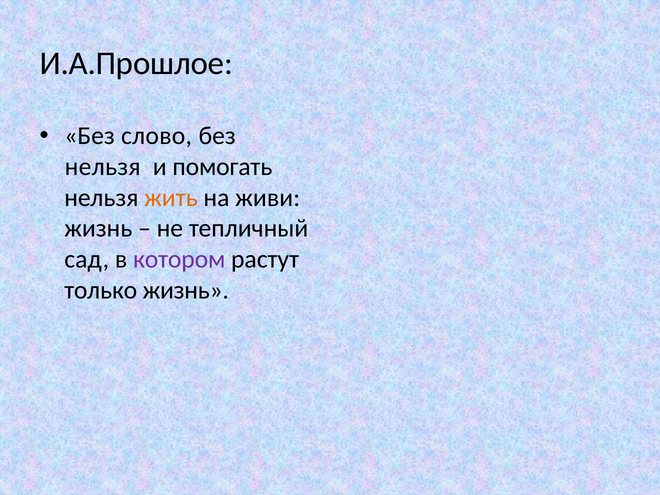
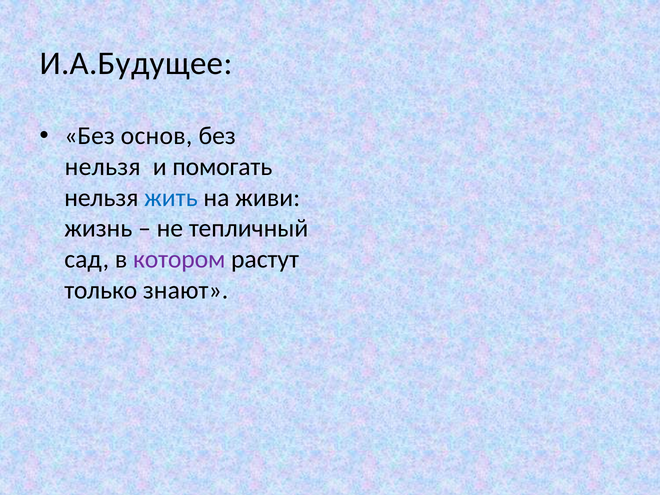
И.А.Прошлое: И.А.Прошлое -> И.А.Будущее (136, 63)
слово: слово -> основ (157, 136)
жить colour: orange -> blue (171, 198)
только жизнь: жизнь -> знают (186, 290)
